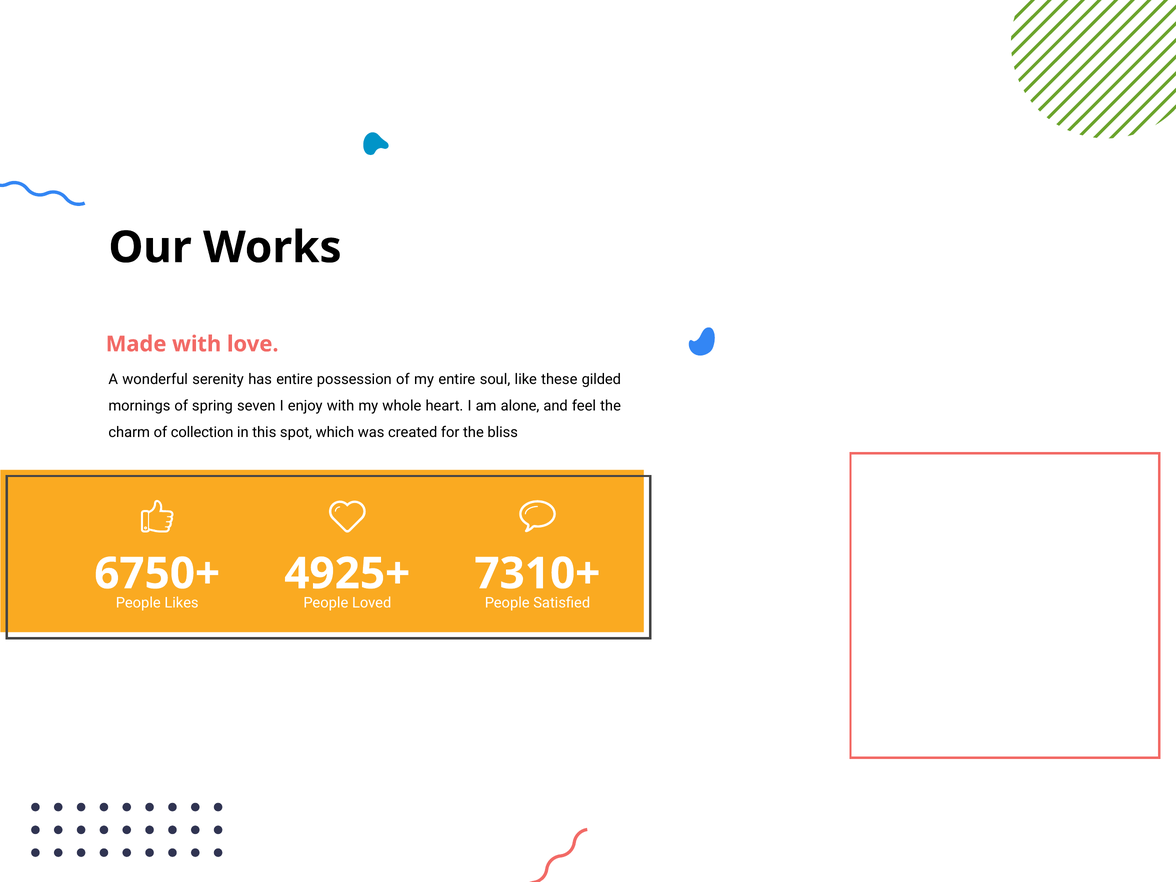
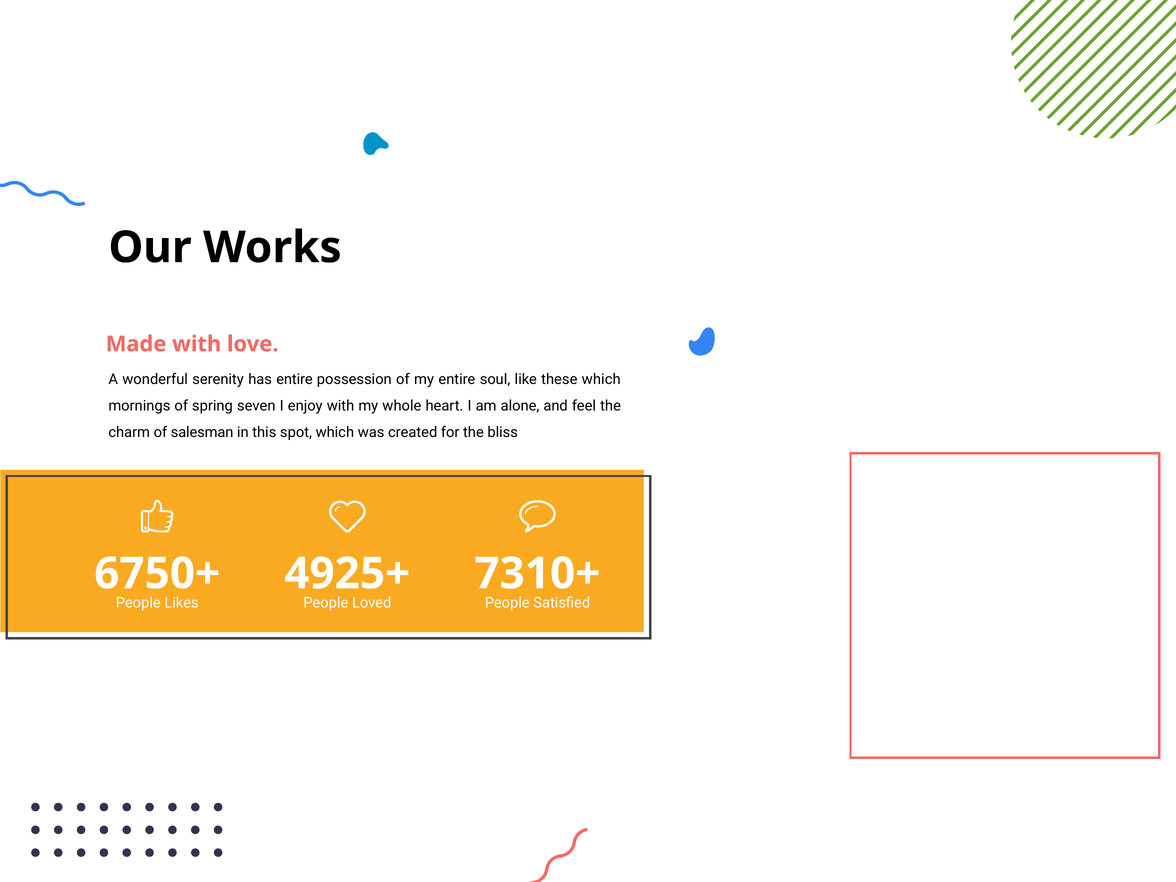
these gilded: gilded -> which (601, 379)
collection: collection -> salesman (202, 432)
